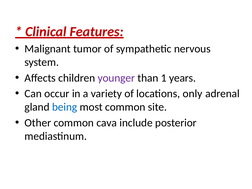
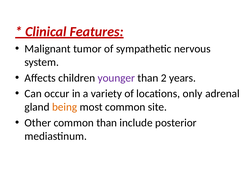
1: 1 -> 2 (164, 78)
being colour: blue -> orange (65, 107)
common cava: cava -> than (107, 123)
